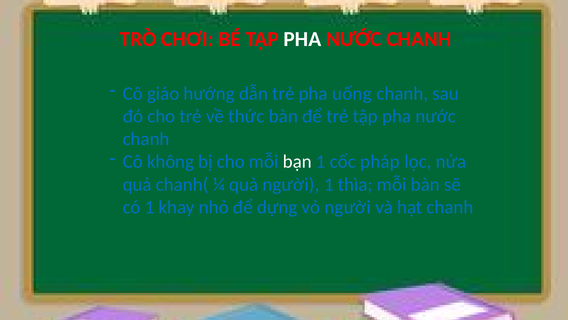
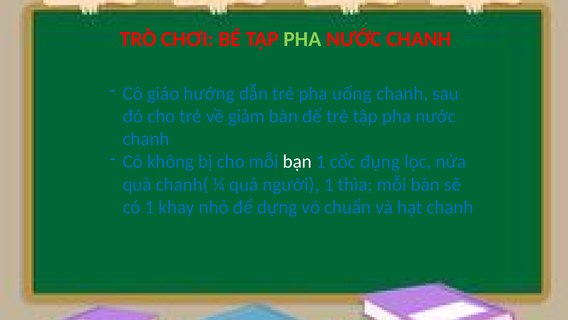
PHA colour: white -> light green (302, 39)
thức: thức -> giảm (246, 116)
pháp: pháp -> đụng (380, 161)
vỏ người: người -> chuẩn (348, 207)
